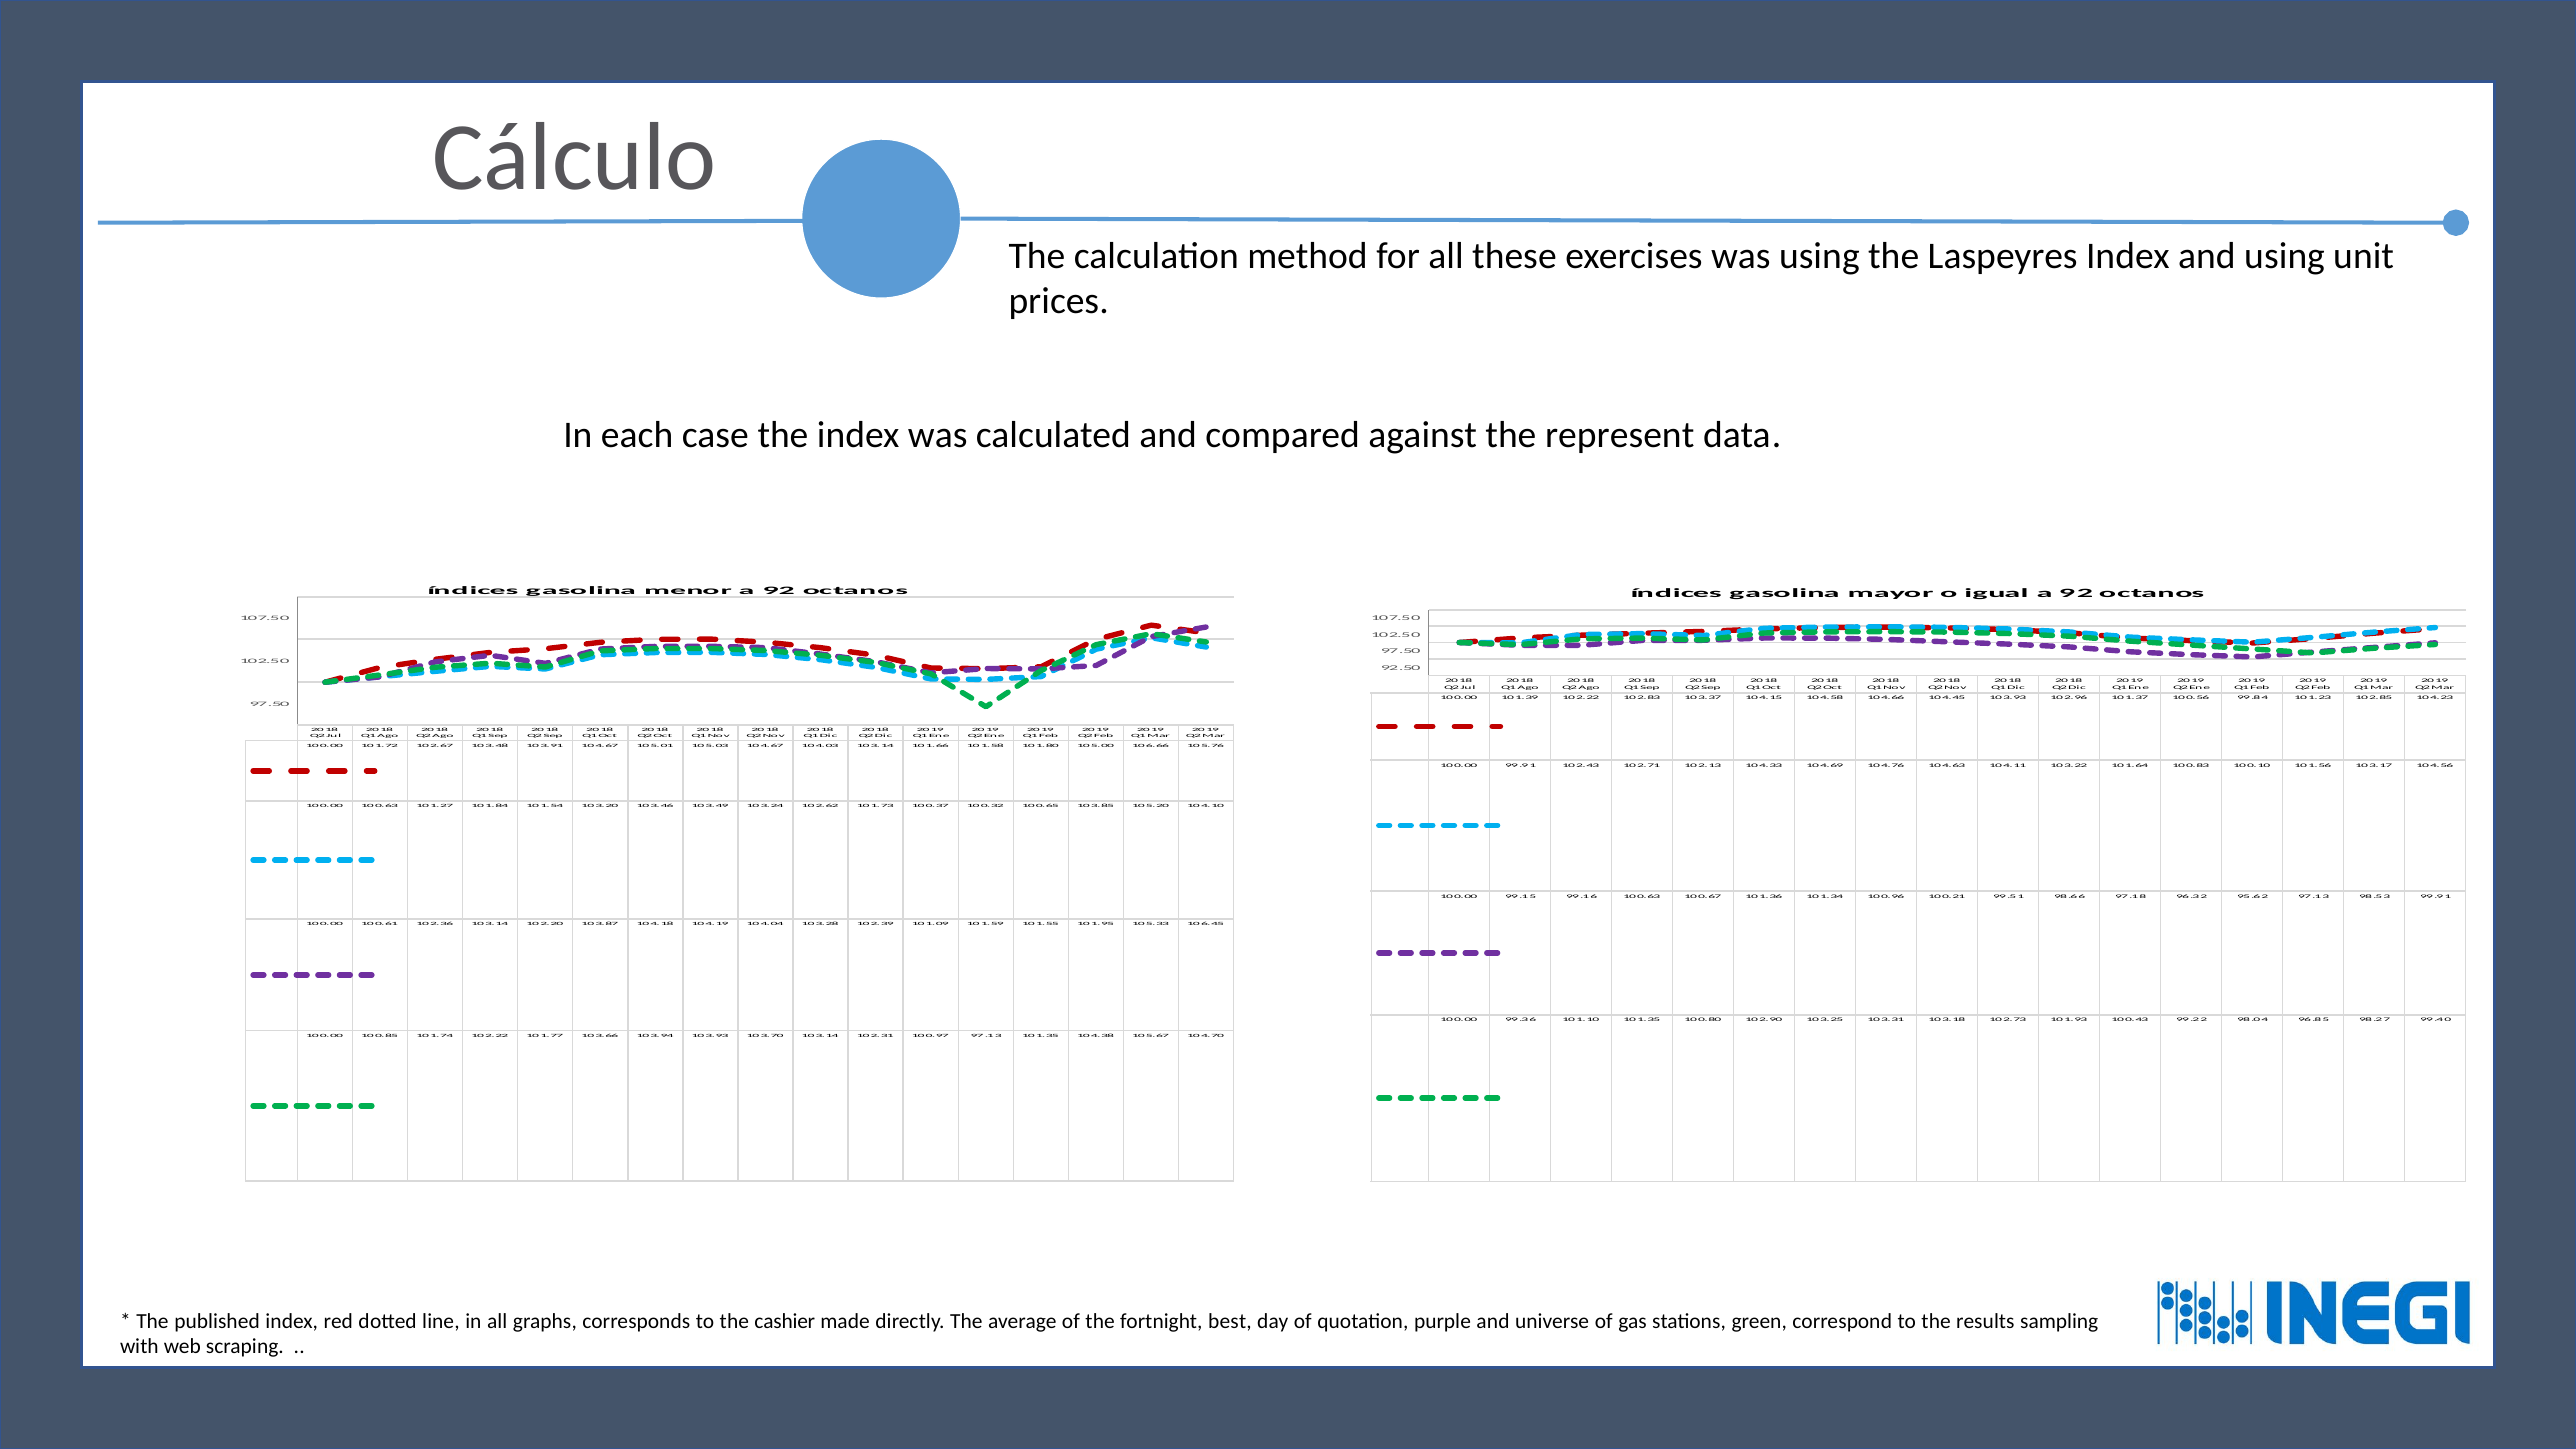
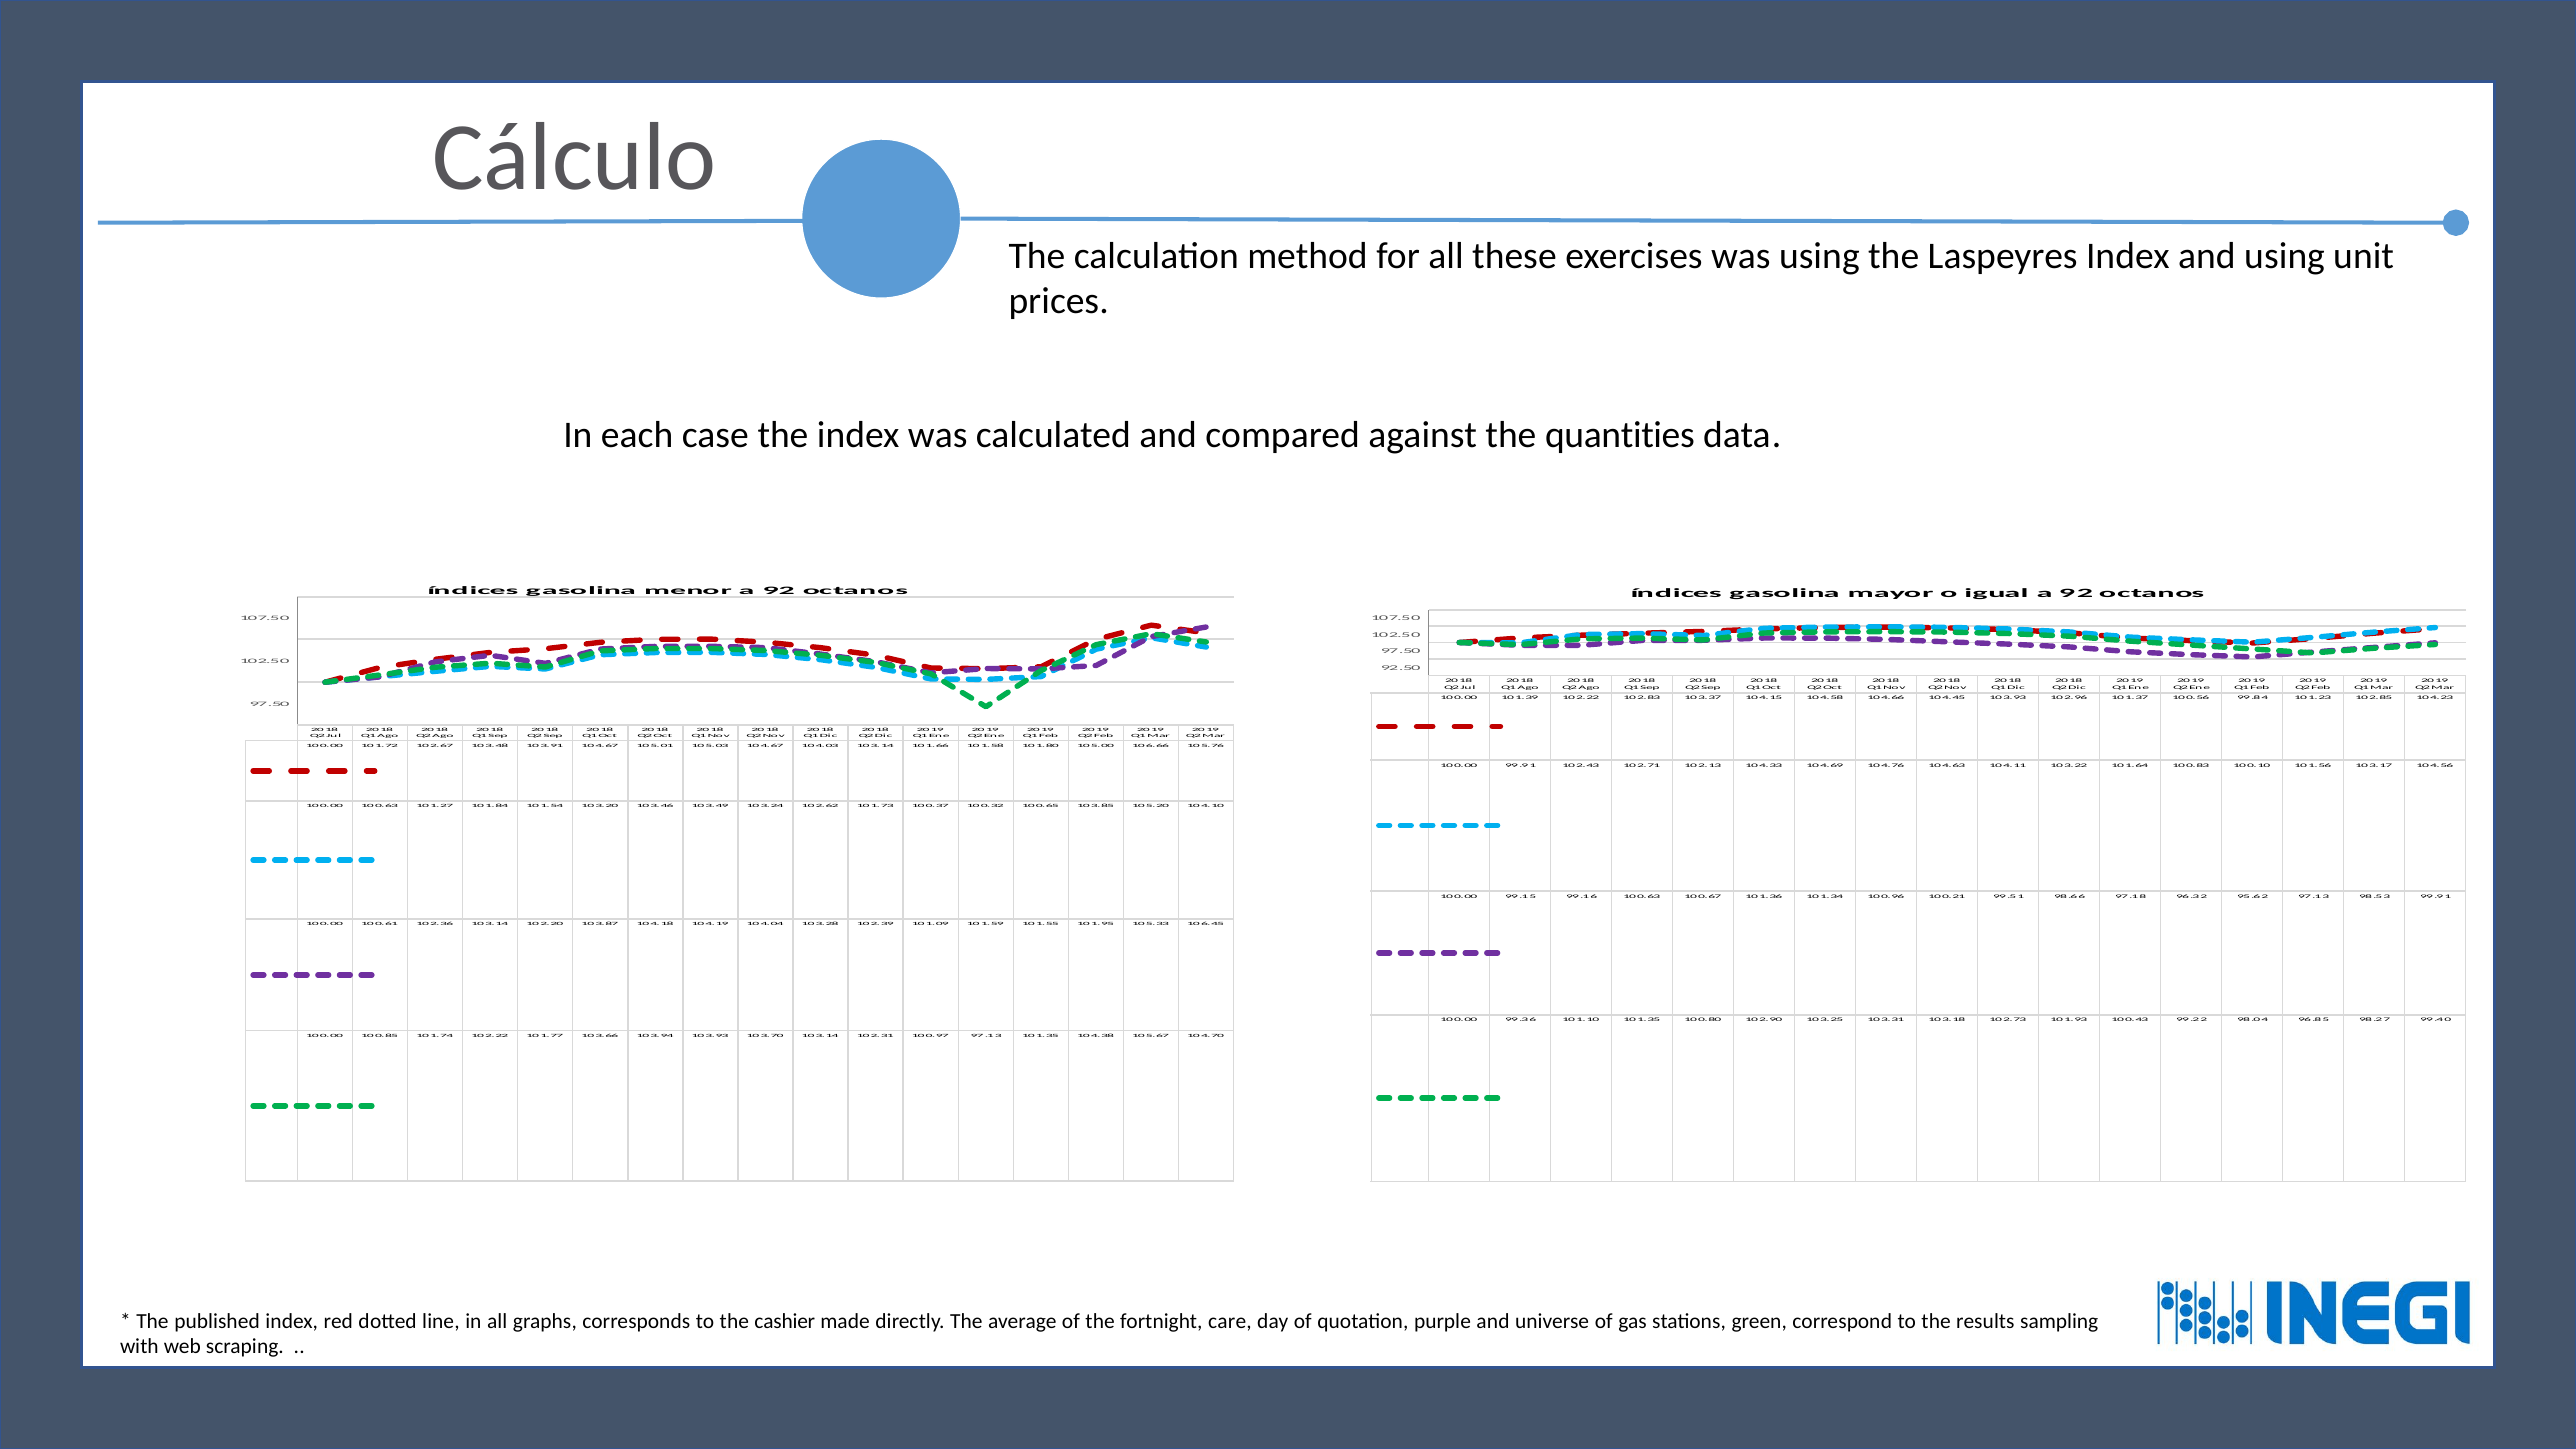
represent: represent -> quantities (1620, 435)
best: best -> care (1230, 1321)
